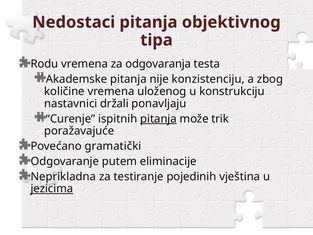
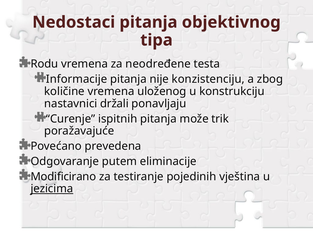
odgovaranja: odgovaranja -> neodređene (158, 64)
Akademske: Akademske -> Informacije (77, 79)
pitanja underline: present -> none (158, 119)
gramatički: gramatički -> prevedena (113, 146)
Neprikladna: Neprikladna -> Modificirano (63, 176)
